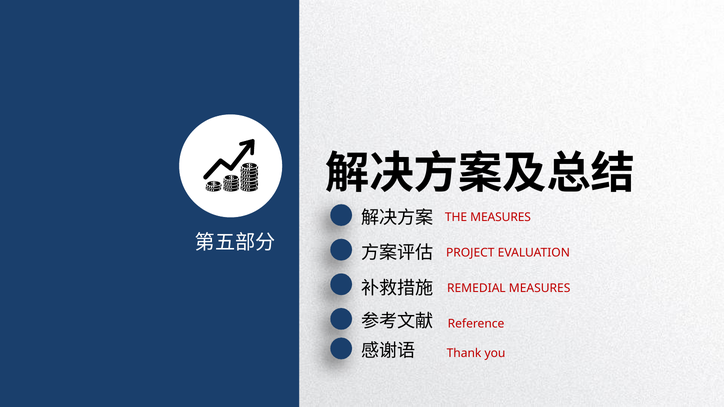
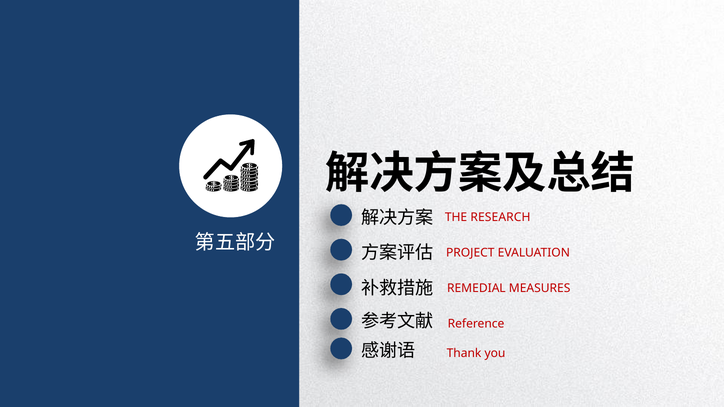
THE MEASURES: MEASURES -> RESEARCH (500, 217)
